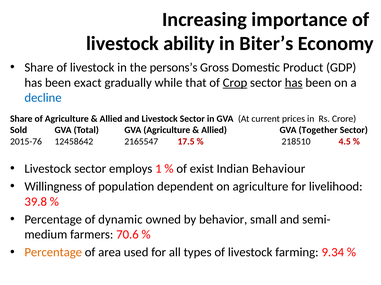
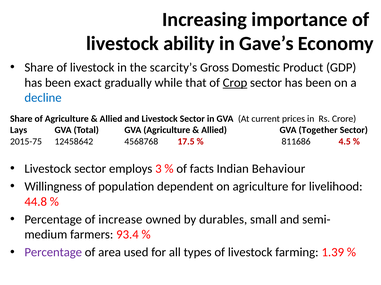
Biter’s: Biter’s -> Gave’s (266, 44)
persons’s: persons’s -> scarcity’s (173, 68)
has underline: present -> none (294, 83)
Sold: Sold -> Lays (19, 130)
2015-76: 2015-76 -> 2015-75 (26, 142)
2165547: 2165547 -> 4568768 (141, 142)
218510: 218510 -> 811686 (296, 142)
1: 1 -> 3 (158, 169)
exist: exist -> facts (202, 169)
39.8: 39.8 -> 44.8 (36, 202)
dynamic: dynamic -> increase (120, 220)
behavior: behavior -> durables (223, 220)
70.6: 70.6 -> 93.4 (127, 235)
Percentage colour: orange -> purple (53, 253)
9.34: 9.34 -> 1.39 (333, 253)
